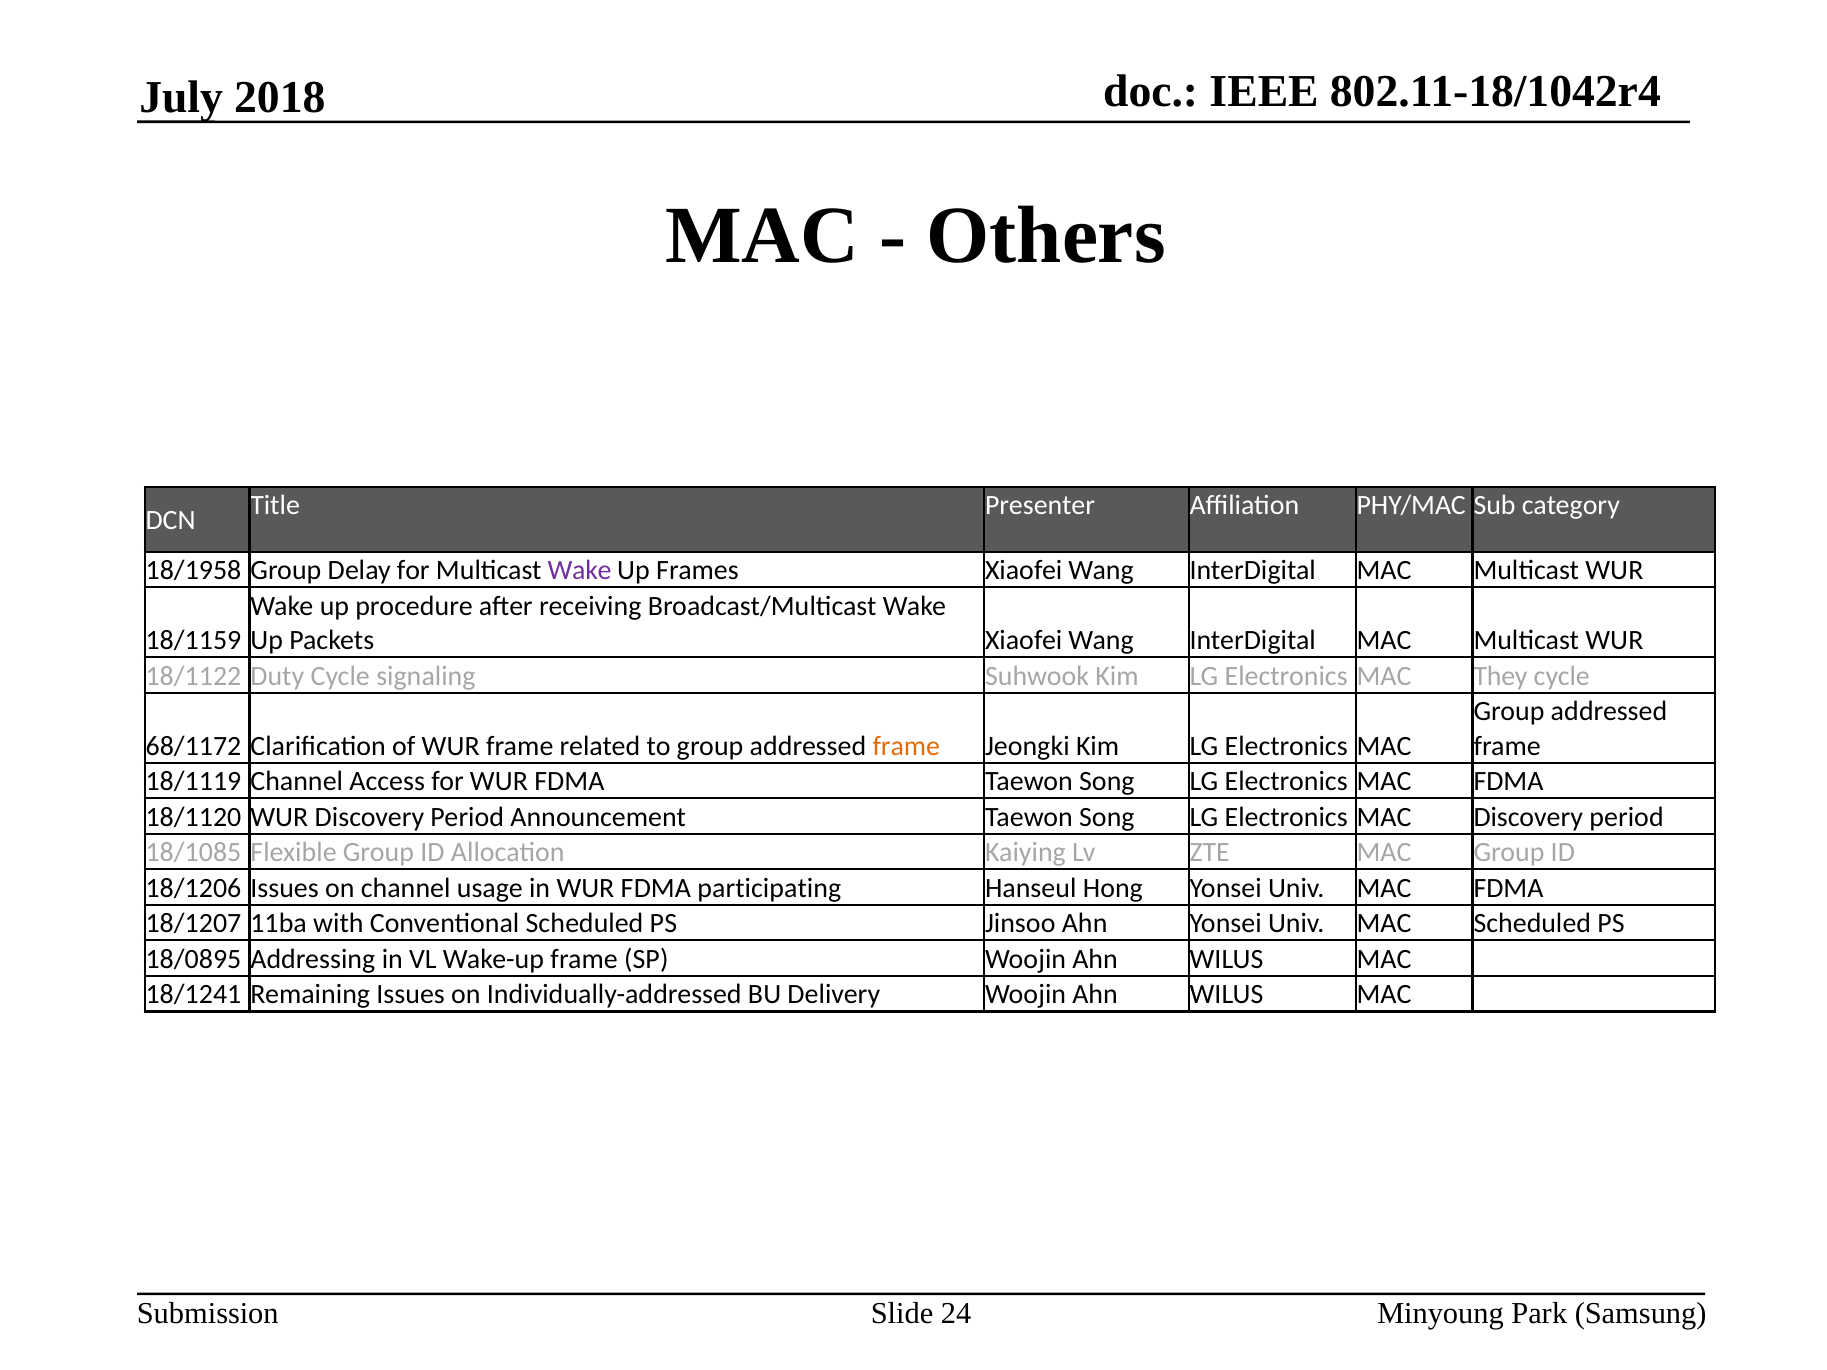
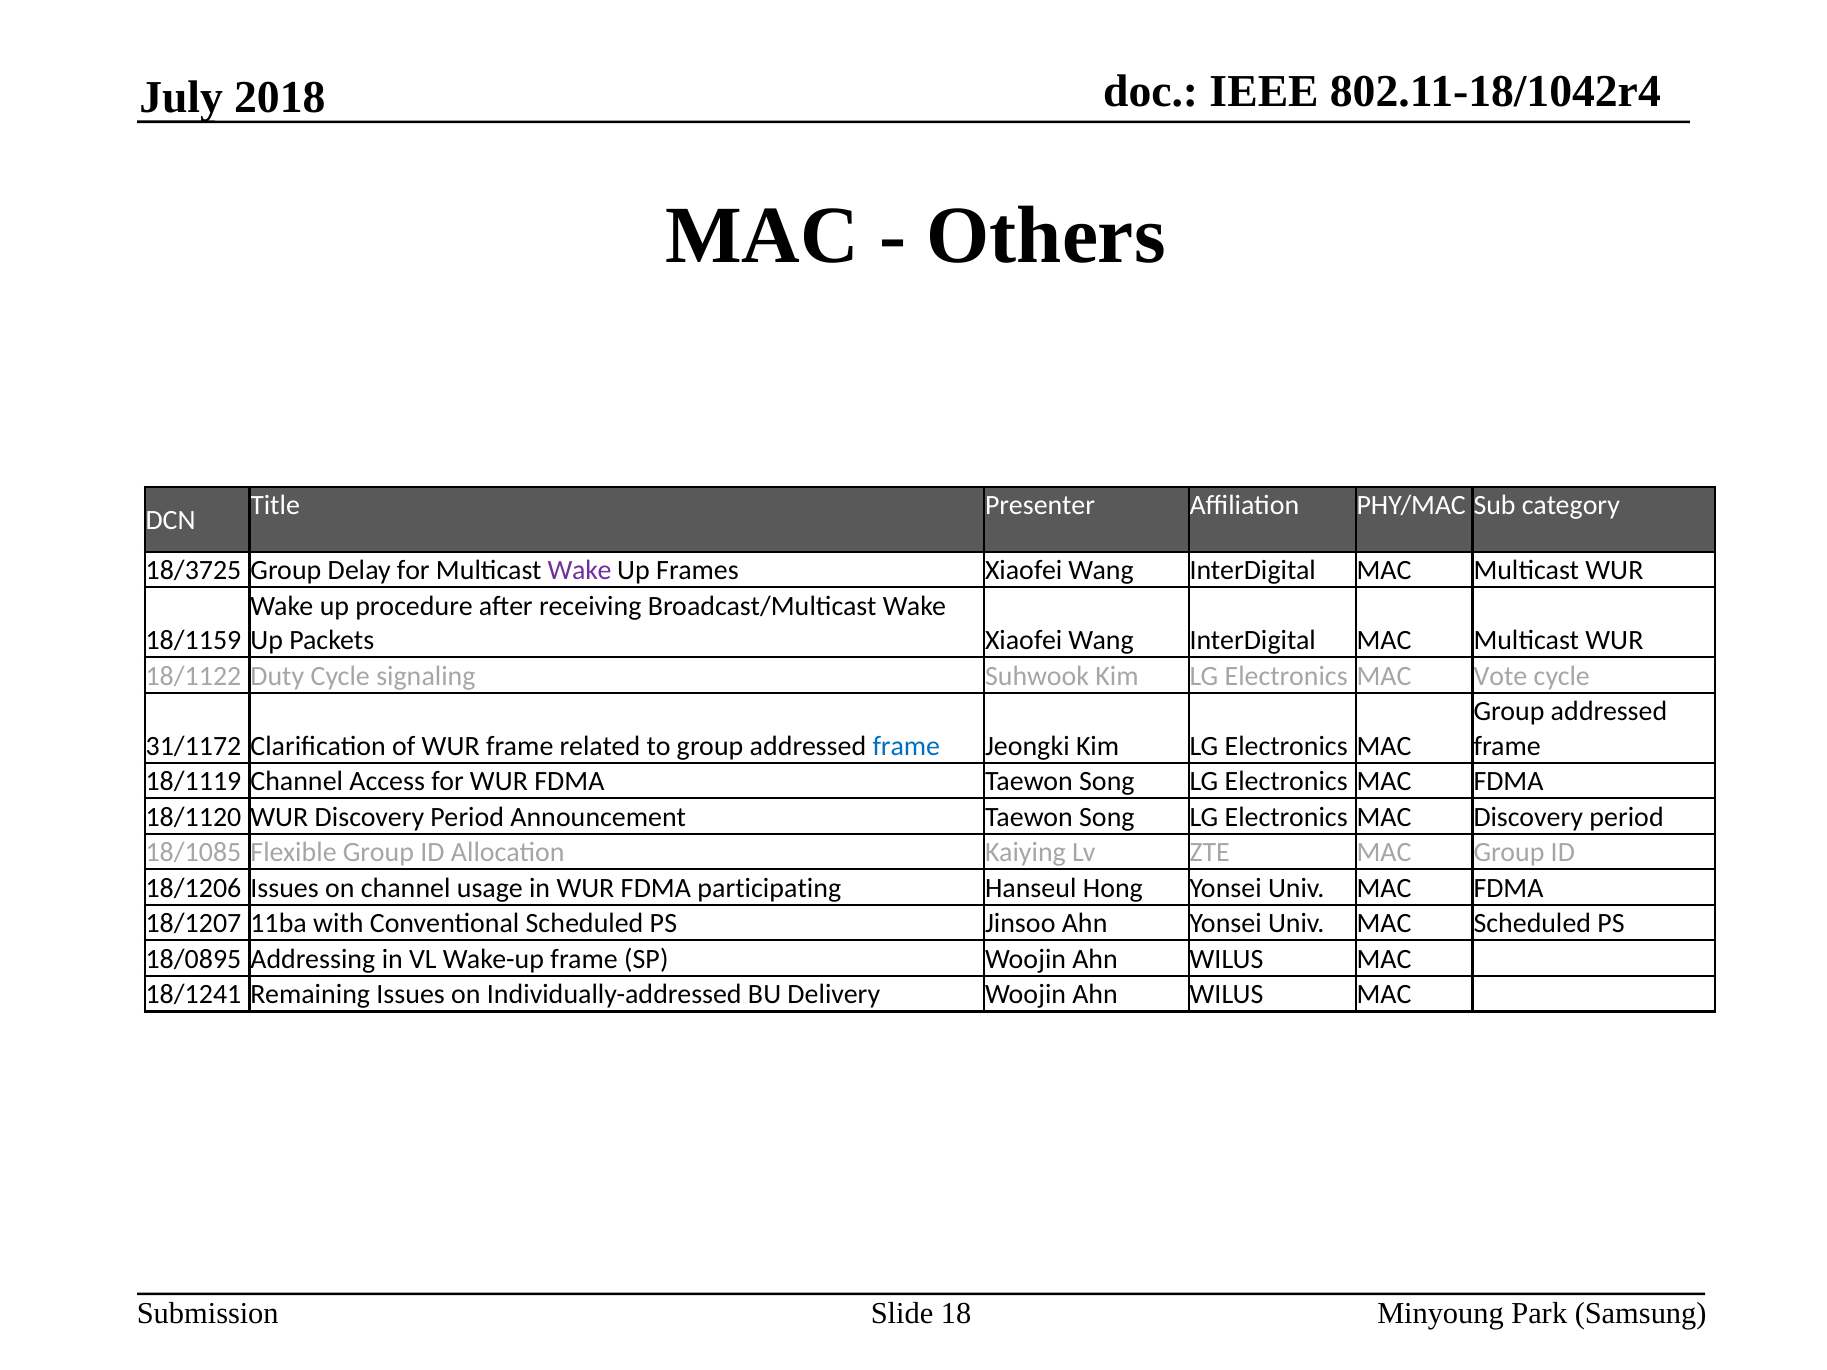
18/1958: 18/1958 -> 18/3725 (193, 571)
They: They -> Vote (1500, 676)
68/1172: 68/1172 -> 31/1172 (193, 746)
frame colour: orange -> blue (906, 746)
24: 24 -> 18 (956, 1314)
